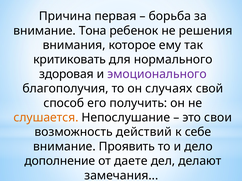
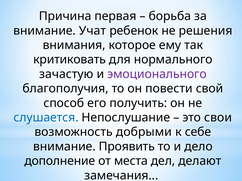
Тона: Тона -> Учат (93, 31)
здоровая: здоровая -> зачастую (66, 74)
случаях: случаях -> повести (169, 89)
слушается colour: orange -> blue (46, 118)
действий: действий -> добрыми (144, 132)
даете: даете -> места (131, 161)
